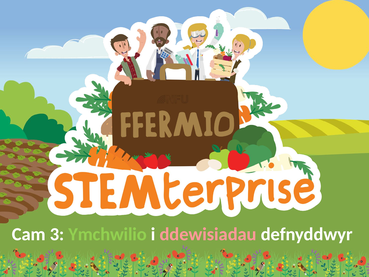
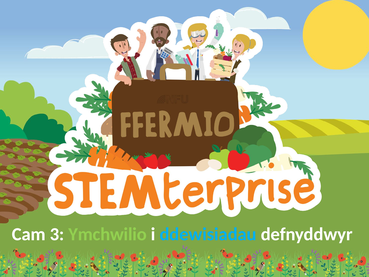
ddewisiadau colour: pink -> light blue (208, 234)
